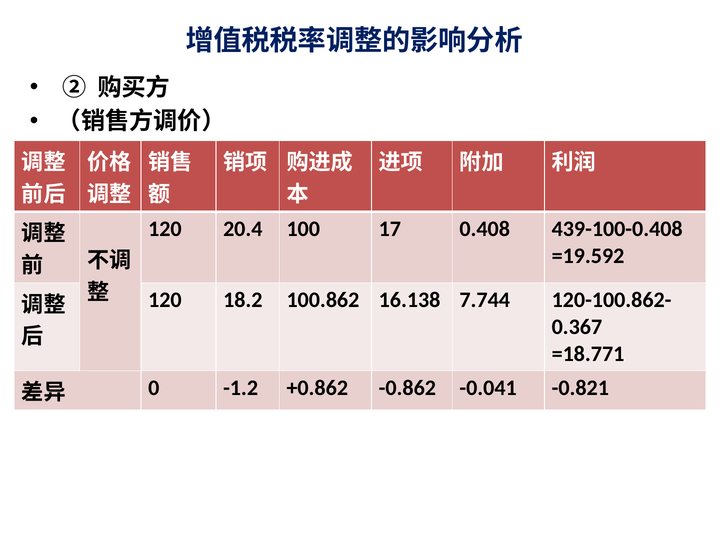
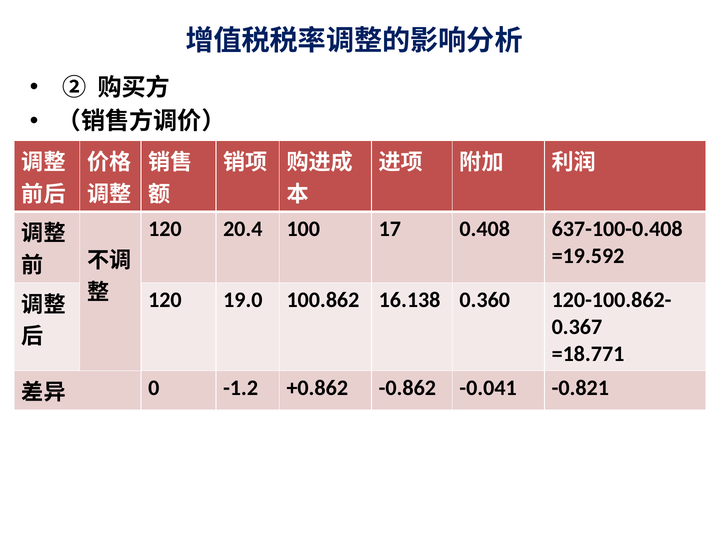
439-100-0.408: 439-100-0.408 -> 637-100-0.408 (617, 229)
18.2: 18.2 -> 19.0 (243, 300)
7.744: 7.744 -> 0.360 (485, 300)
